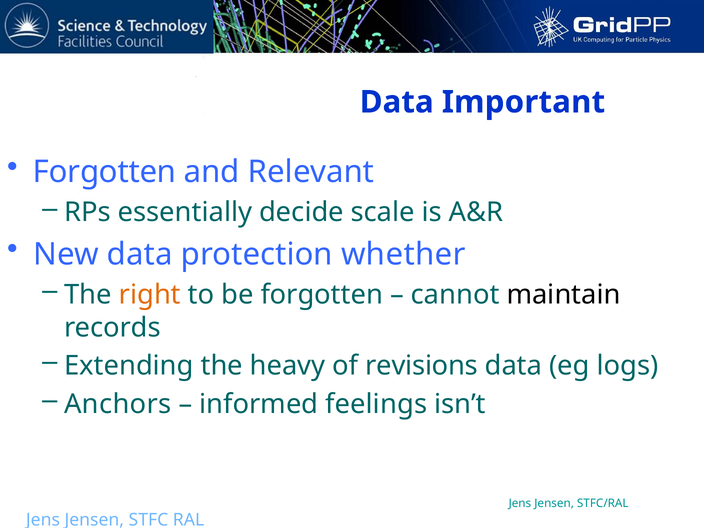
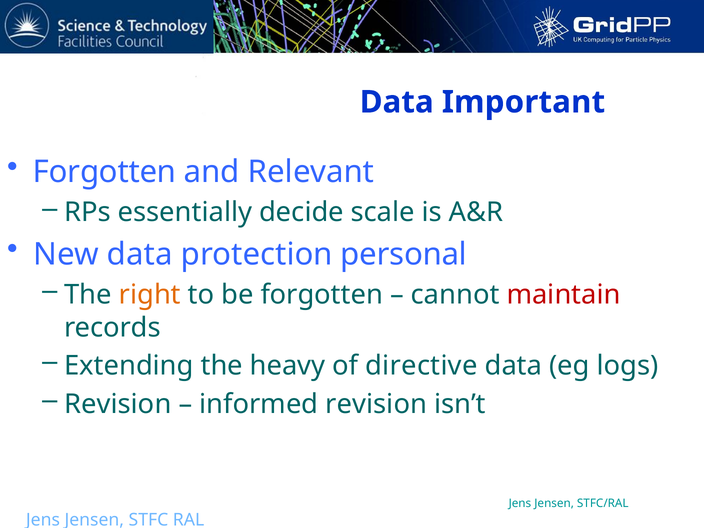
whether: whether -> personal (404, 254)
maintain colour: black -> red (564, 295)
revisions: revisions -> directive (421, 366)
Anchors: Anchors -> Revision (118, 404)
informed feelings: feelings -> revision (376, 404)
